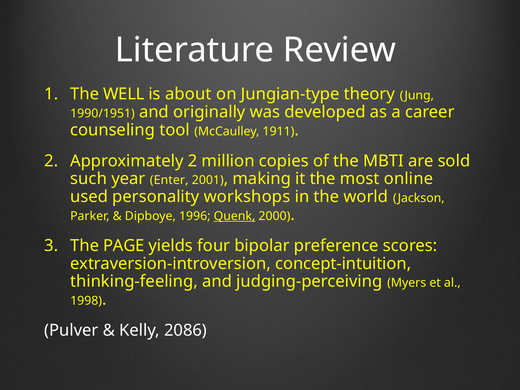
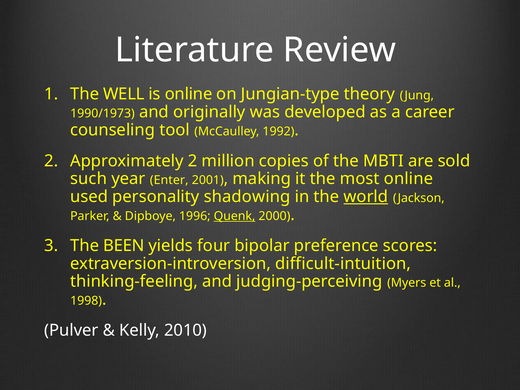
is about: about -> online (189, 94)
1990/1951: 1990/1951 -> 1990/1973 (102, 113)
1911: 1911 -> 1992 (278, 131)
workshops: workshops -> shadowing (247, 197)
world underline: none -> present (366, 197)
PAGE: PAGE -> BEEN (124, 246)
concept-intuition: concept-intuition -> difficult-intuition (343, 264)
2086: 2086 -> 2010 (186, 330)
